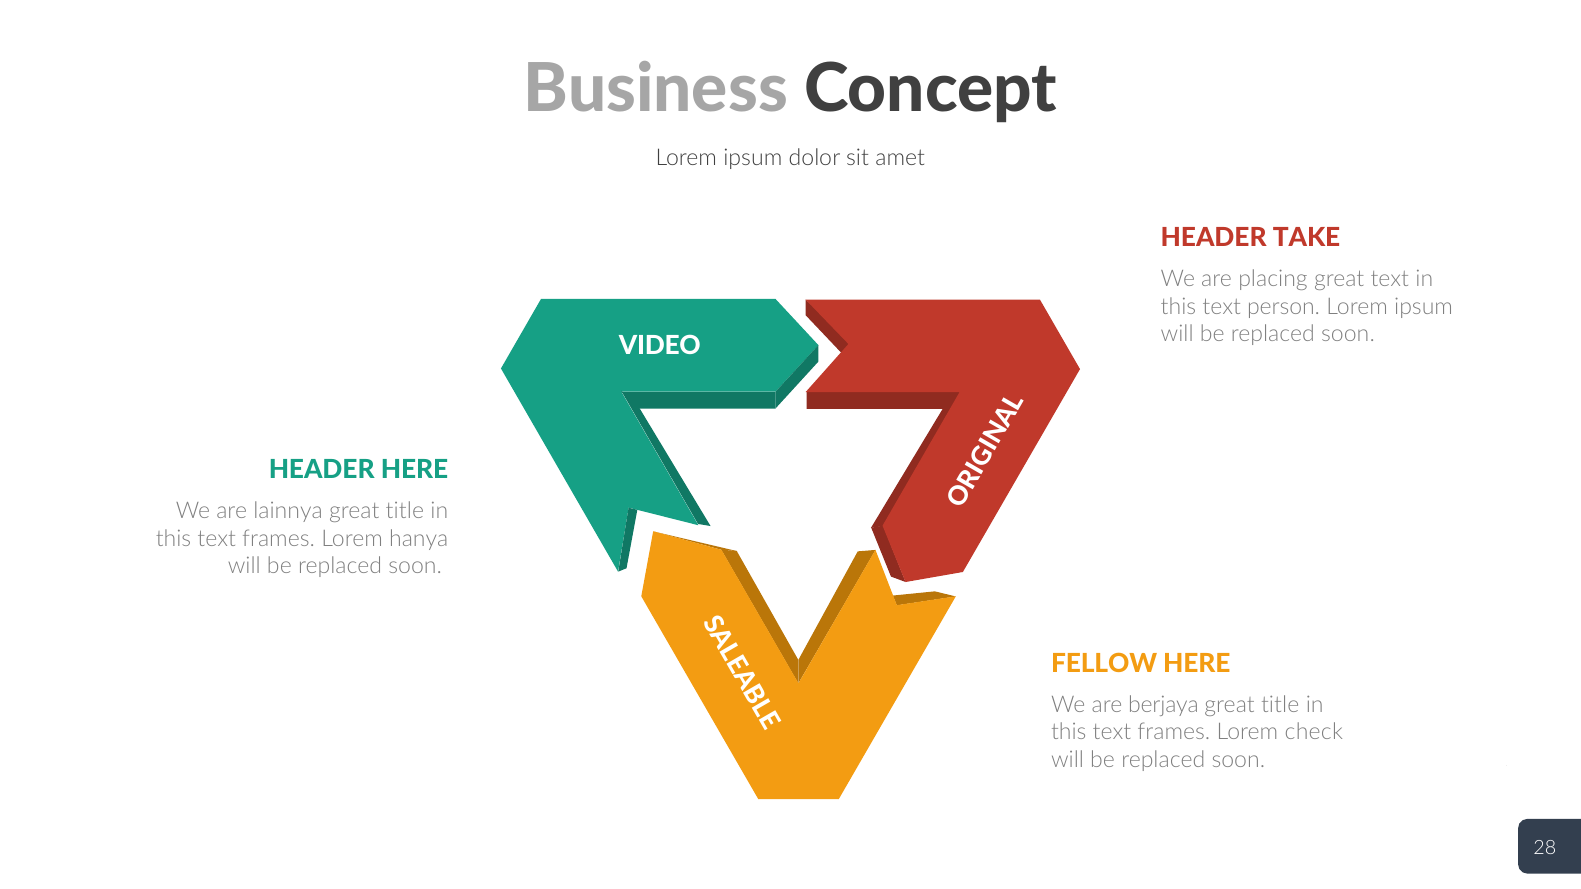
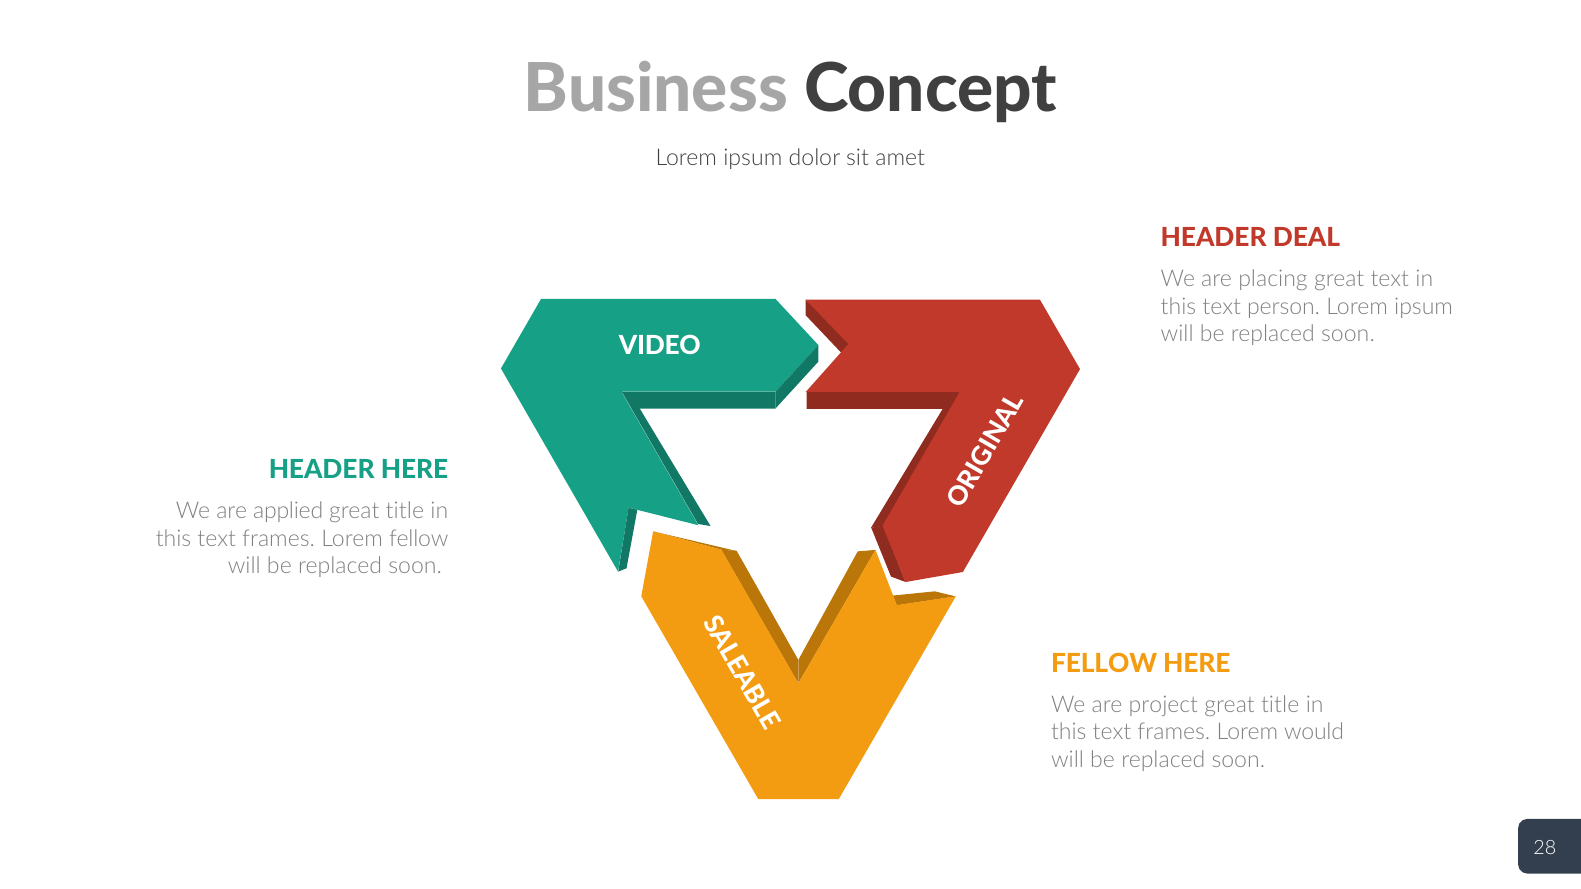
TAKE: TAKE -> DEAL (1307, 238)
lainnya: lainnya -> applied (288, 511)
Lorem hanya: hanya -> fellow (419, 539)
berjaya: berjaya -> project (1163, 705)
check: check -> would (1314, 732)
